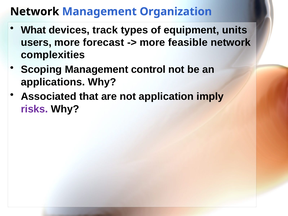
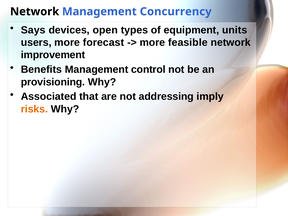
Organization: Organization -> Concurrency (176, 12)
What: What -> Says (33, 30)
track: track -> open (105, 30)
complexities: complexities -> improvement (53, 55)
Scoping: Scoping -> Benefits (41, 69)
applications: applications -> provisioning (53, 82)
application: application -> addressing (166, 97)
risks colour: purple -> orange (34, 109)
